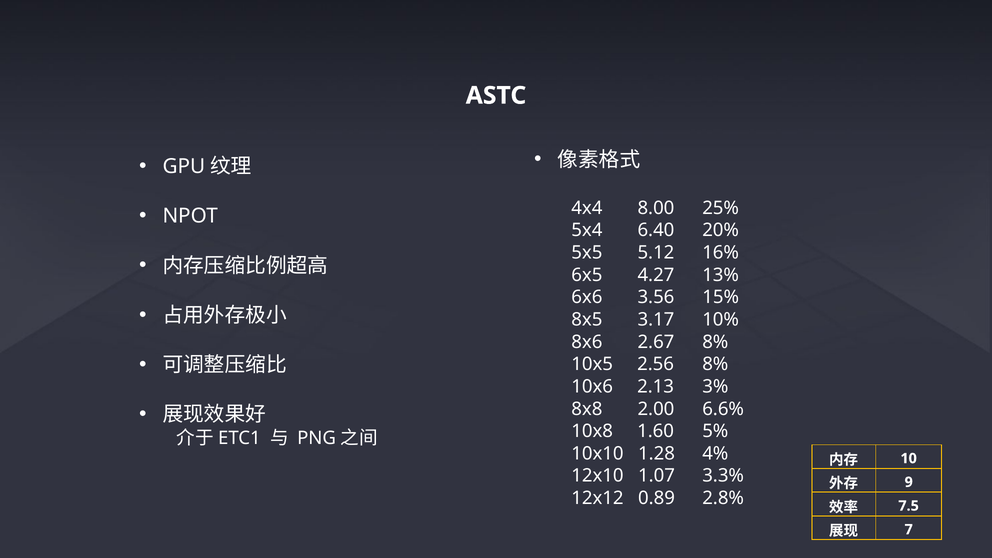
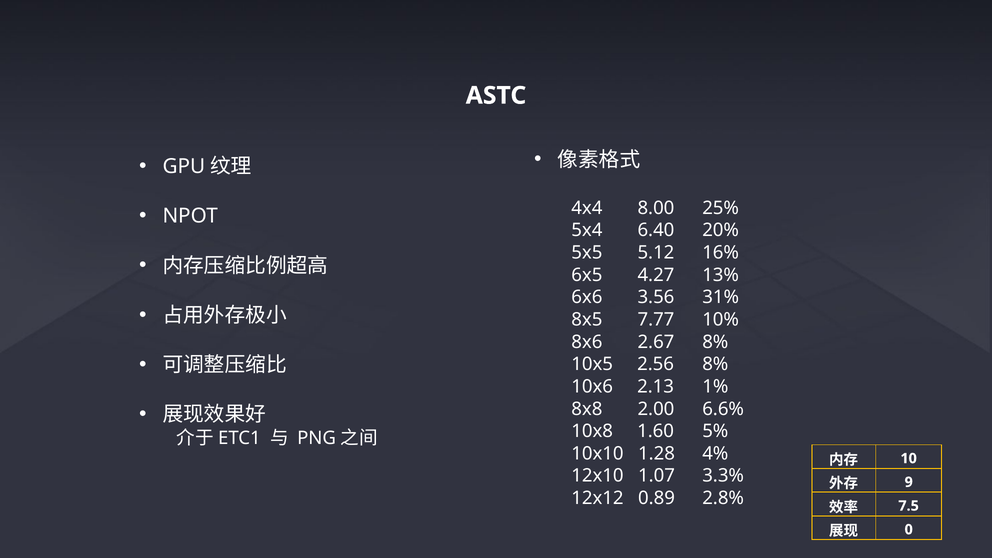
15%: 15% -> 31% (721, 297)
3.17: 3.17 -> 7.77 (656, 320)
3%: 3% -> 1% (715, 387)
7: 7 -> 0 (909, 530)
